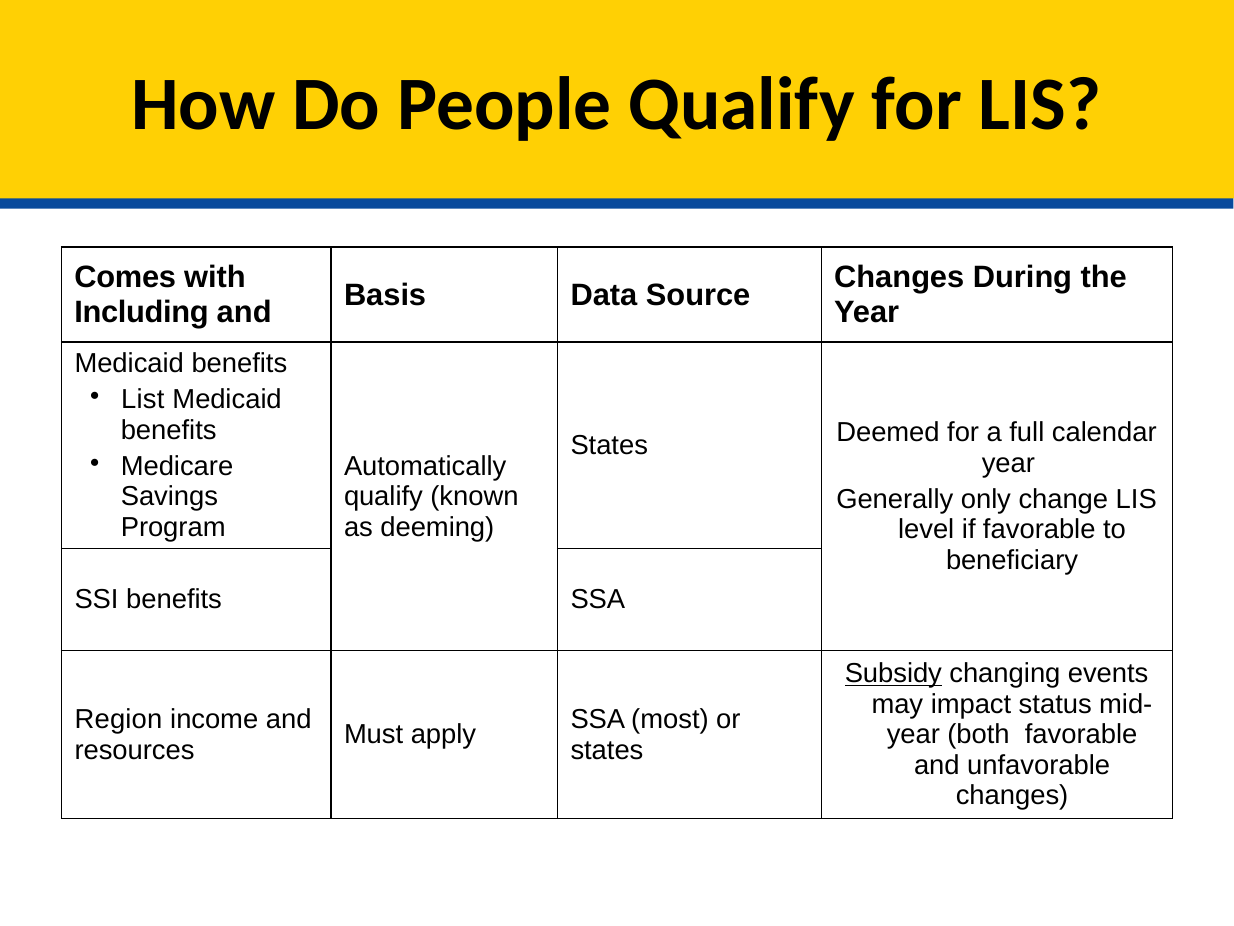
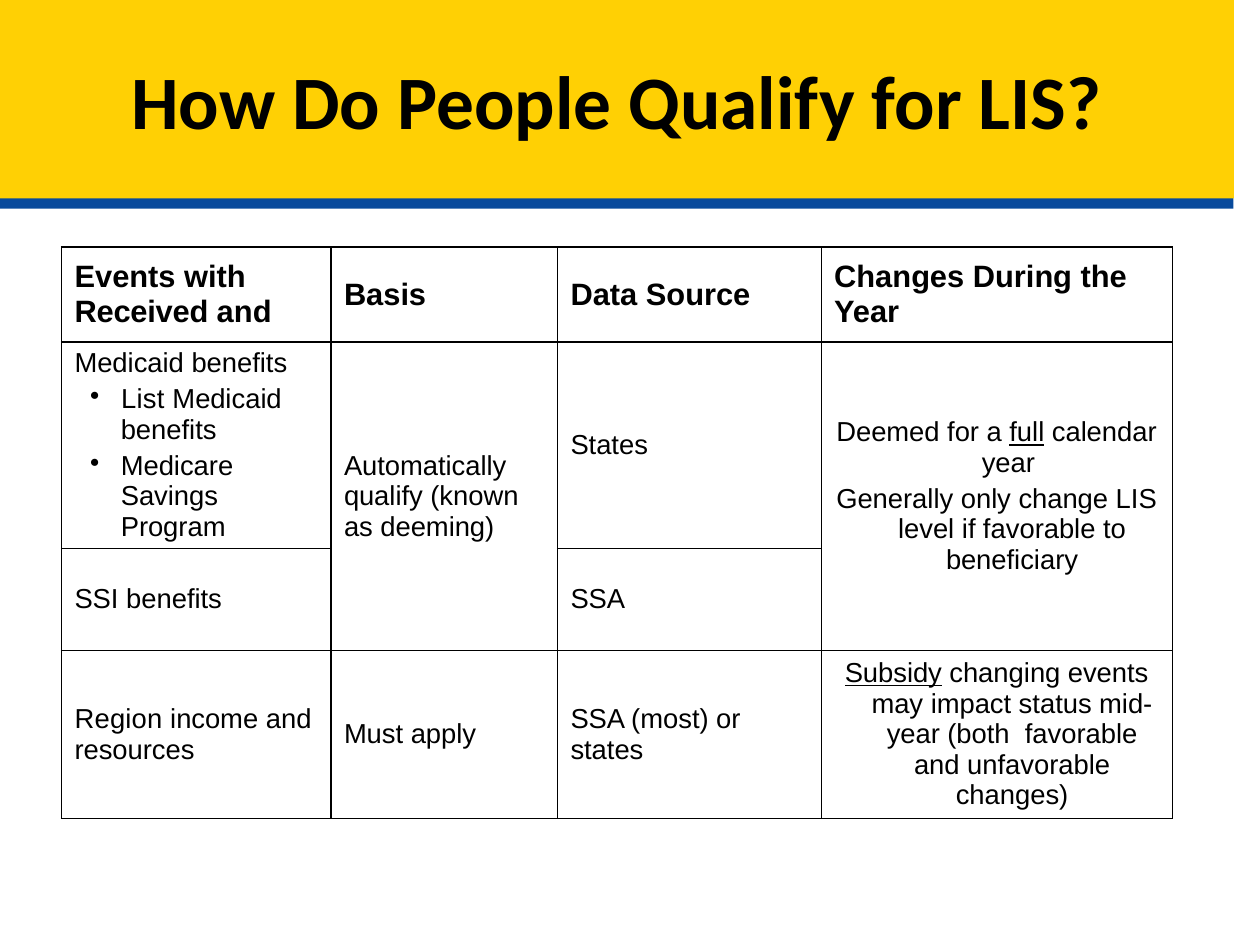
Comes: Comes -> Events (125, 278)
Including: Including -> Received (141, 312)
full underline: none -> present (1027, 433)
